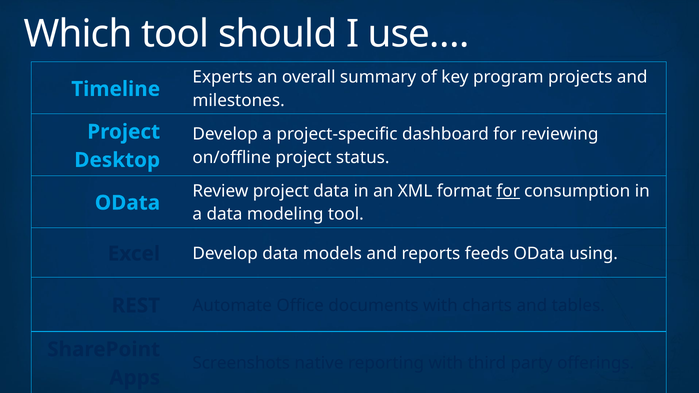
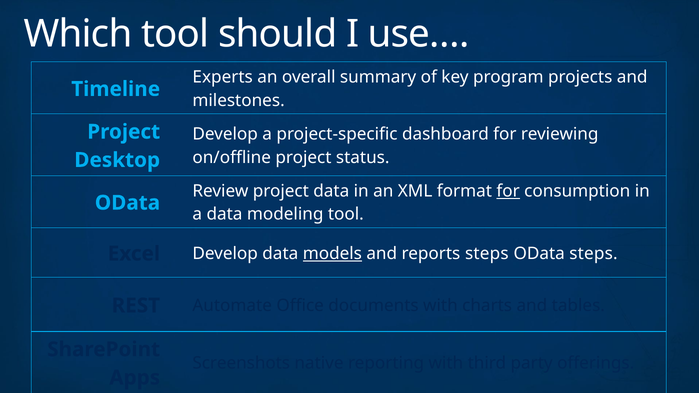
models underline: none -> present (332, 254)
reports feeds: feeds -> steps (487, 254)
OData using: using -> steps (593, 254)
